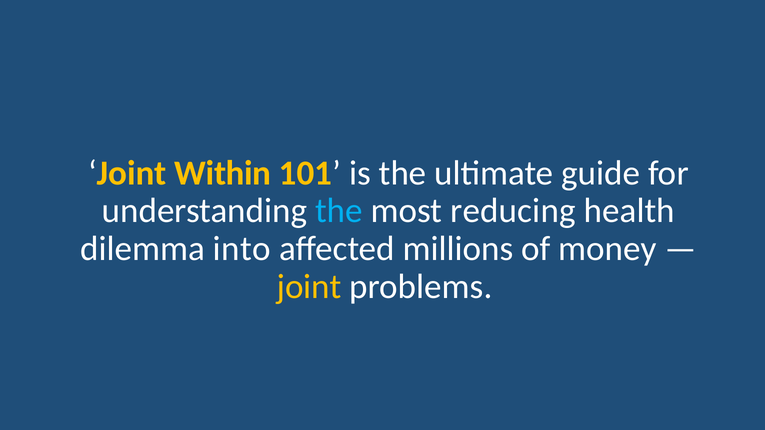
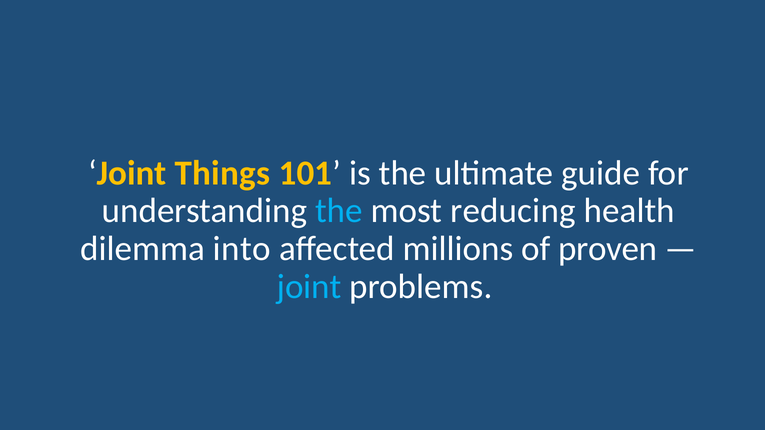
Within: Within -> Things (222, 173)
money: money -> proven (608, 249)
joint colour: yellow -> light blue (309, 287)
